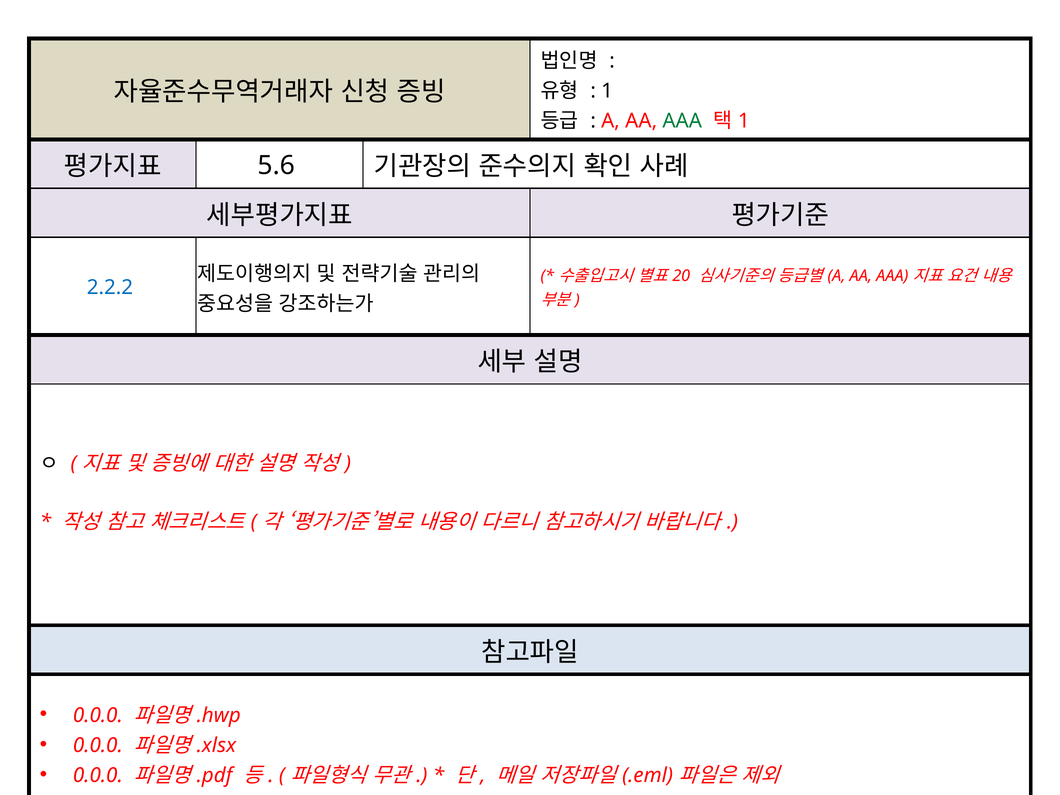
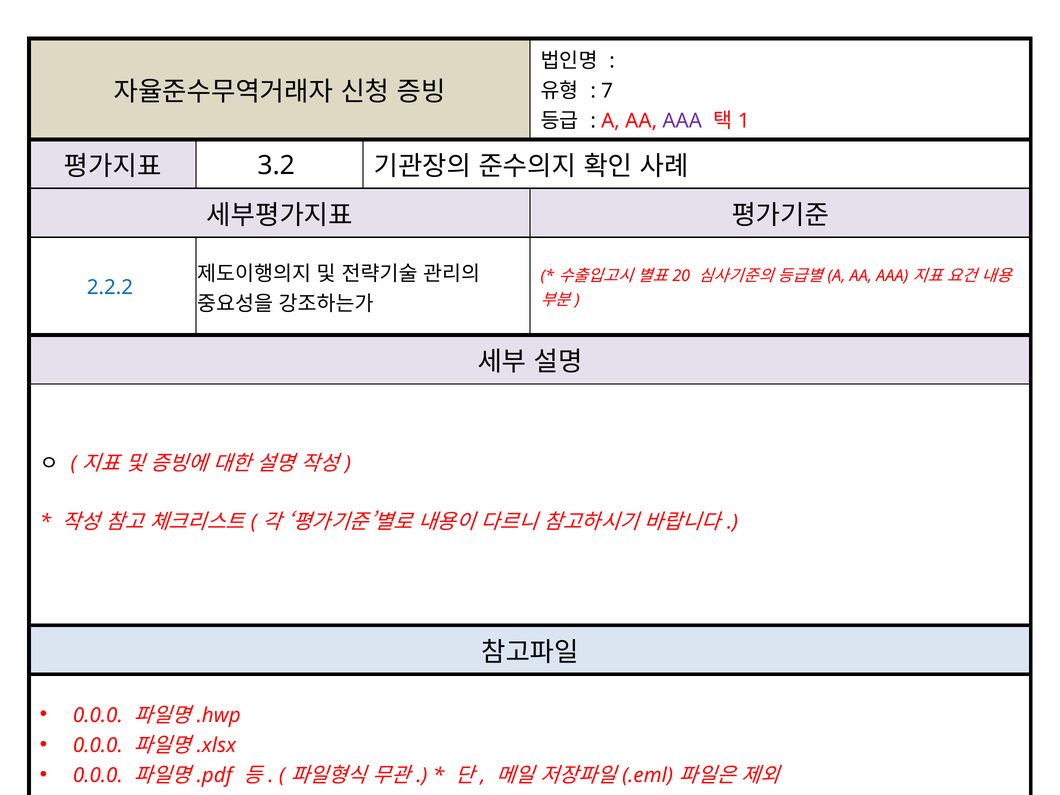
1: 1 -> 7 (607, 91)
AAA colour: green -> purple (682, 121)
5.6: 5.6 -> 3.2 (276, 165)
